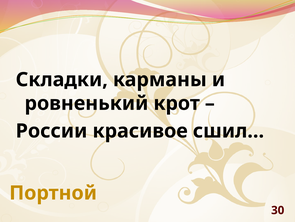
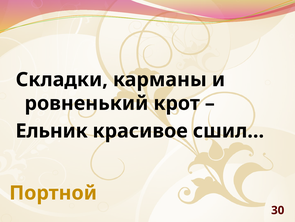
России: России -> Ельник (52, 131)
